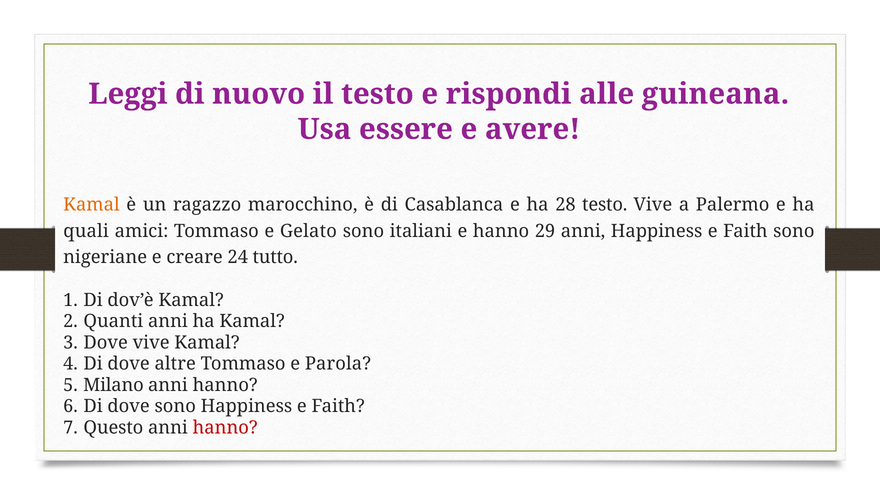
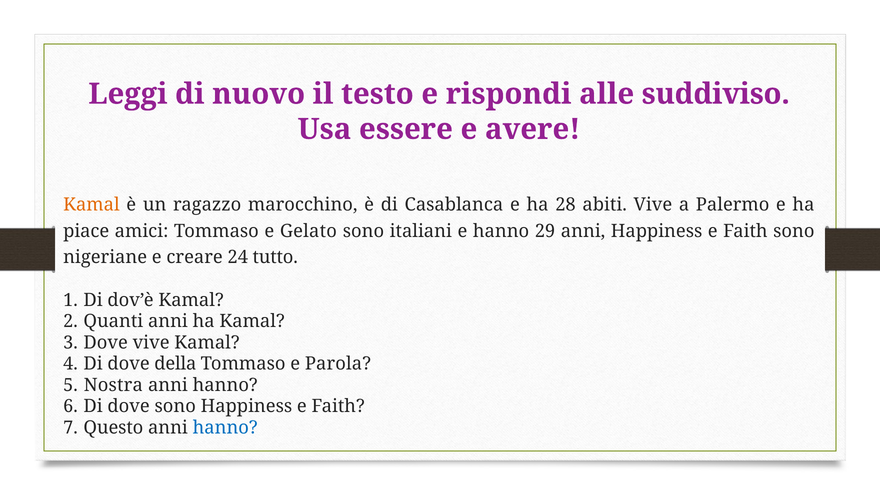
guineana: guineana -> suddiviso (716, 94)
28 testo: testo -> abiti (605, 205)
quali: quali -> piace (86, 231)
altre: altre -> della (175, 364)
Milano: Milano -> Nostra (113, 385)
hanno colour: red -> blue (225, 428)
